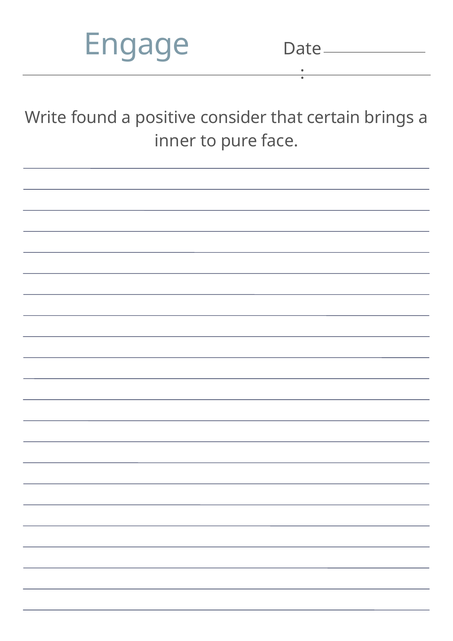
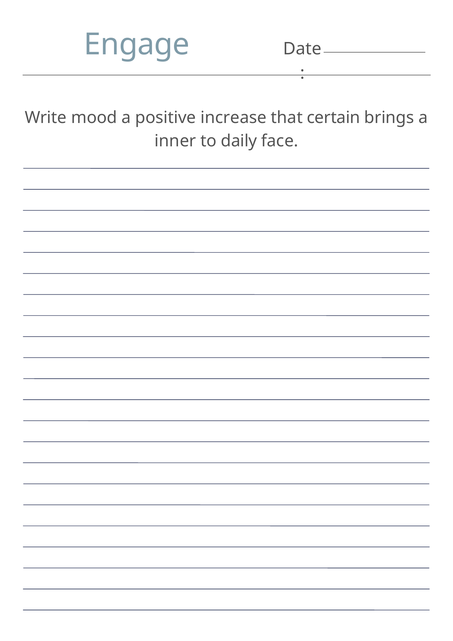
found: found -> mood (94, 118)
consider: consider -> increase (234, 118)
pure: pure -> daily (239, 141)
